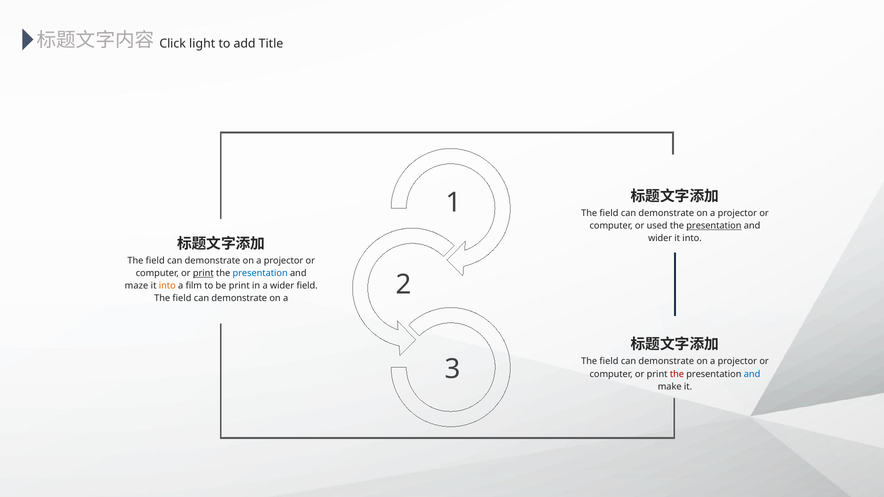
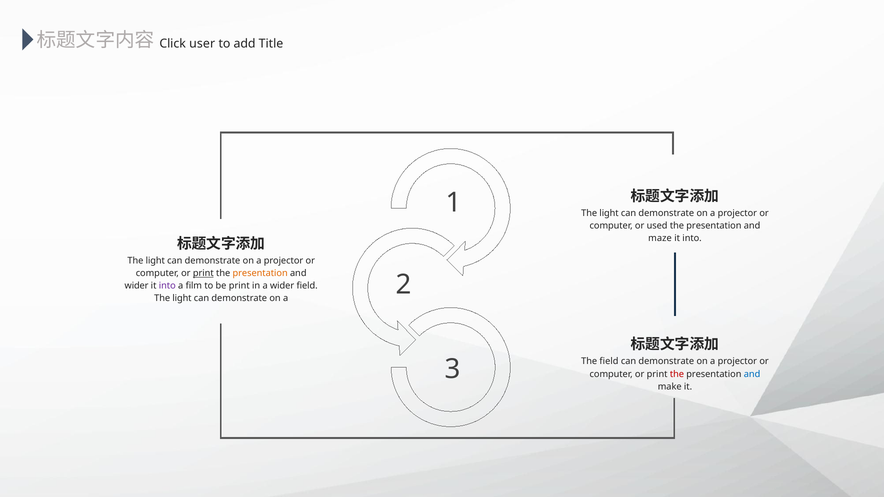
light: light -> user (202, 44)
field: field -> light (609, 213)
presentation underline: present -> none (714, 226)
wider: wider -> maze (660, 238)
field: field -> light (155, 261)
presentation colour: blue -> orange (260, 273)
maze: maze -> wider (137, 286)
into colour: orange -> purple (167, 286)
field: field -> light (182, 298)
